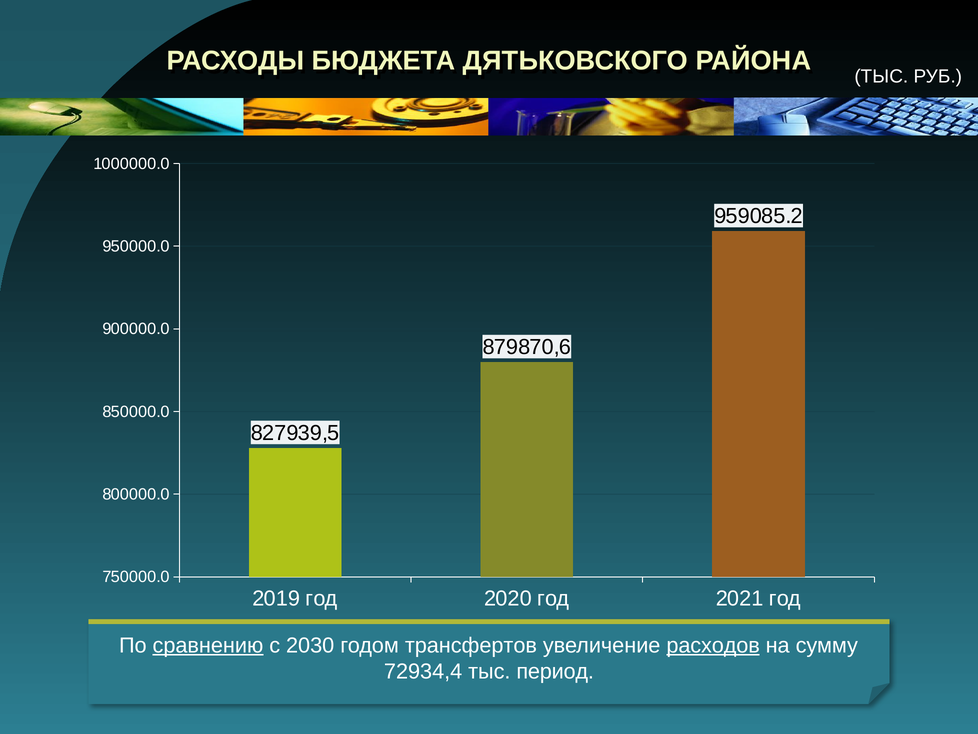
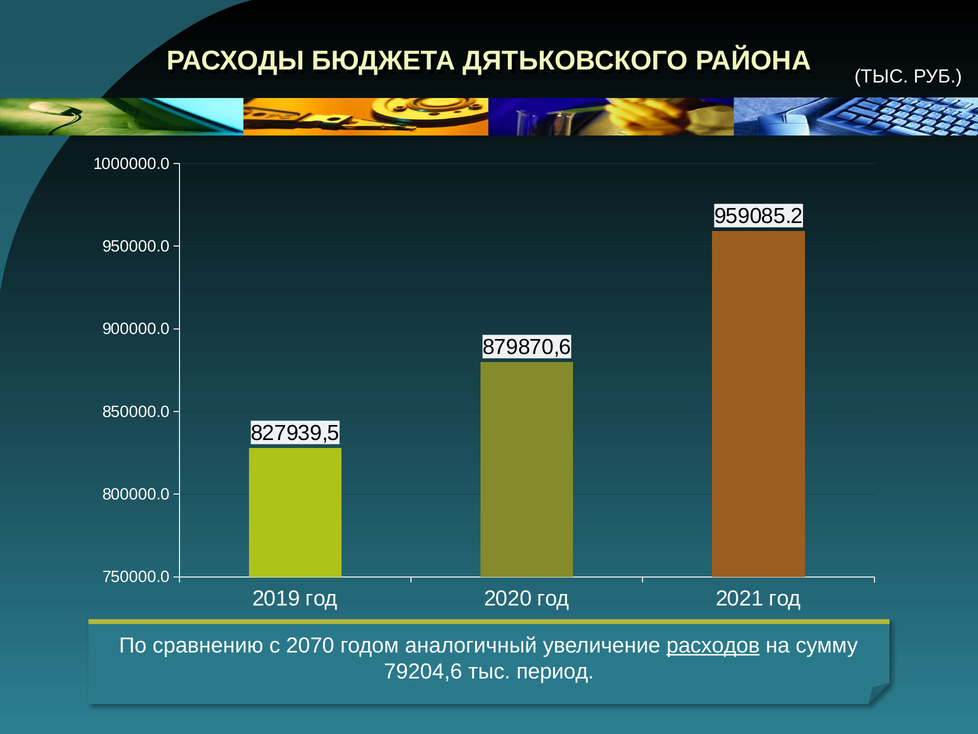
сравнению underline: present -> none (208, 645)
2030: 2030 -> 2070 (310, 645)
трансфертов: трансфертов -> аналогичный (471, 645)
72934,4: 72934,4 -> 79204,6 (423, 671)
